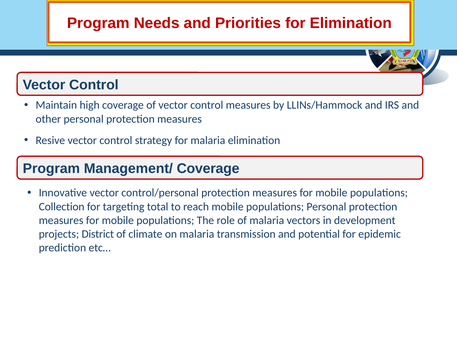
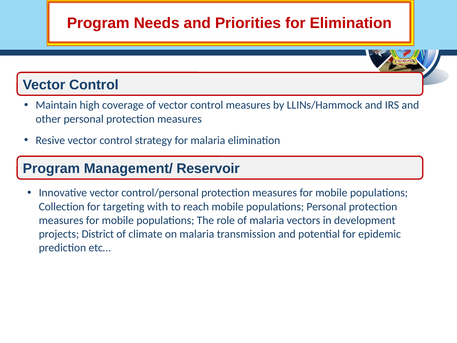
Management/ Coverage: Coverage -> Reservoir (208, 169)
total: total -> with (158, 206)
